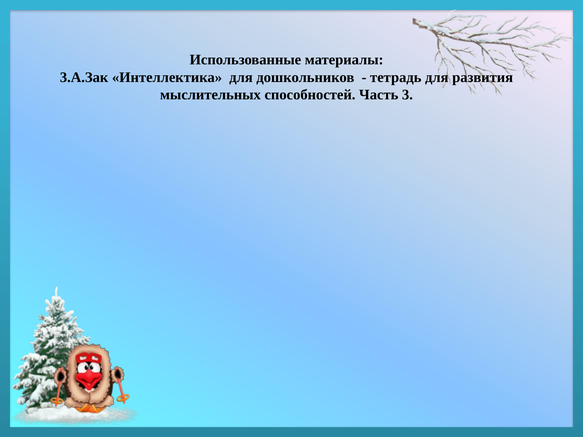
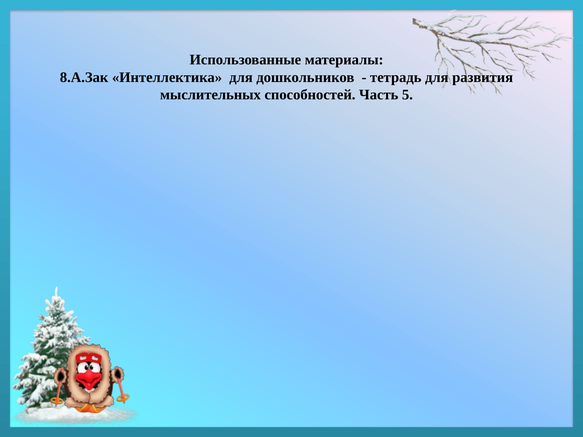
3.А.Зак: 3.А.Зак -> 8.А.Зак (84, 77)
3: 3 -> 5 (407, 95)
